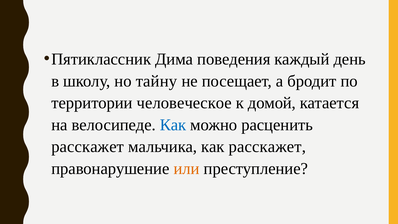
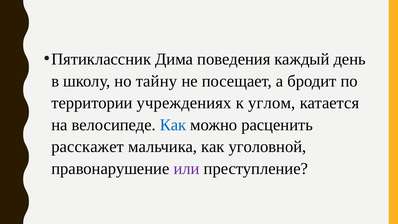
человеческое: человеческое -> учреждениях (184, 103)
домой: домой -> углом (272, 103)
как расскажет: расскажет -> уголовной (267, 147)
или colour: orange -> purple (187, 169)
